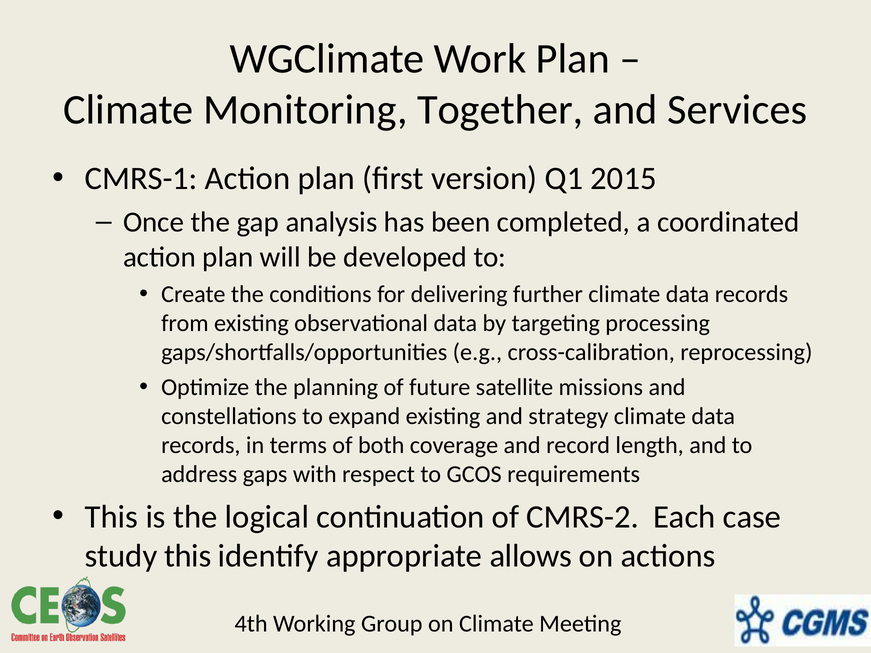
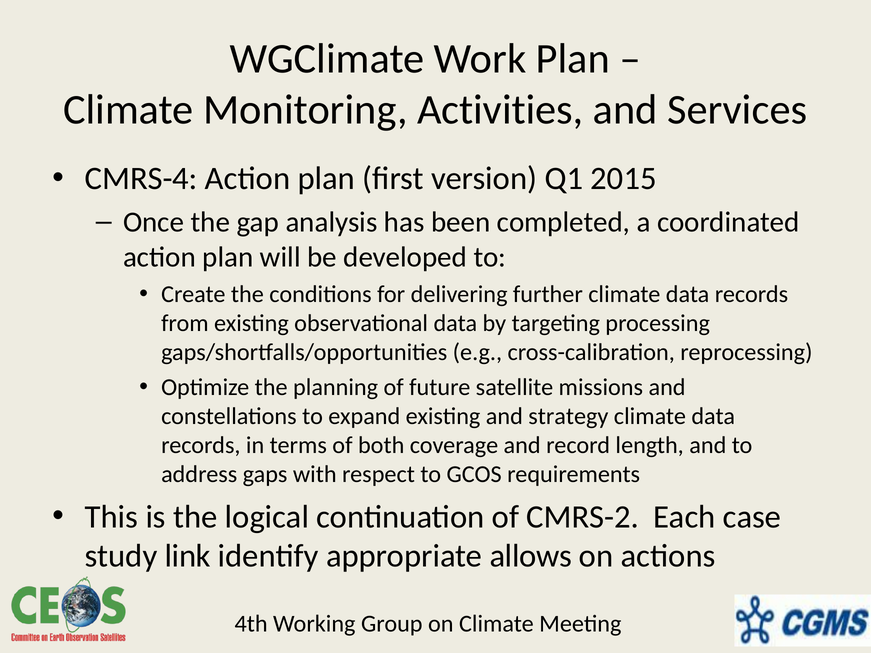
Together: Together -> Activities (500, 110)
CMRS-1: CMRS-1 -> CMRS-4 (141, 179)
study this: this -> link (188, 556)
